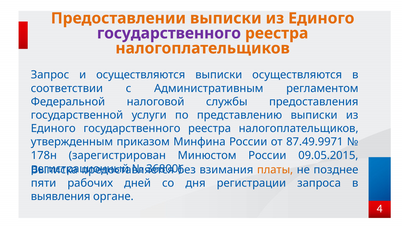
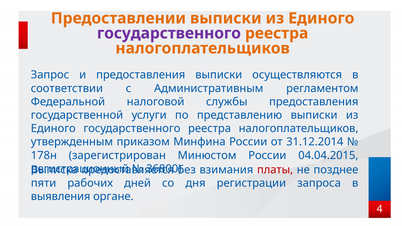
и осуществляются: осуществляются -> предоставления (141, 75)
87.49.9971: 87.49.9971 -> 31.12.2014 (315, 142)
09.05.2015: 09.05.2015 -> 04.04.2015 (328, 155)
платы colour: orange -> red (275, 170)
